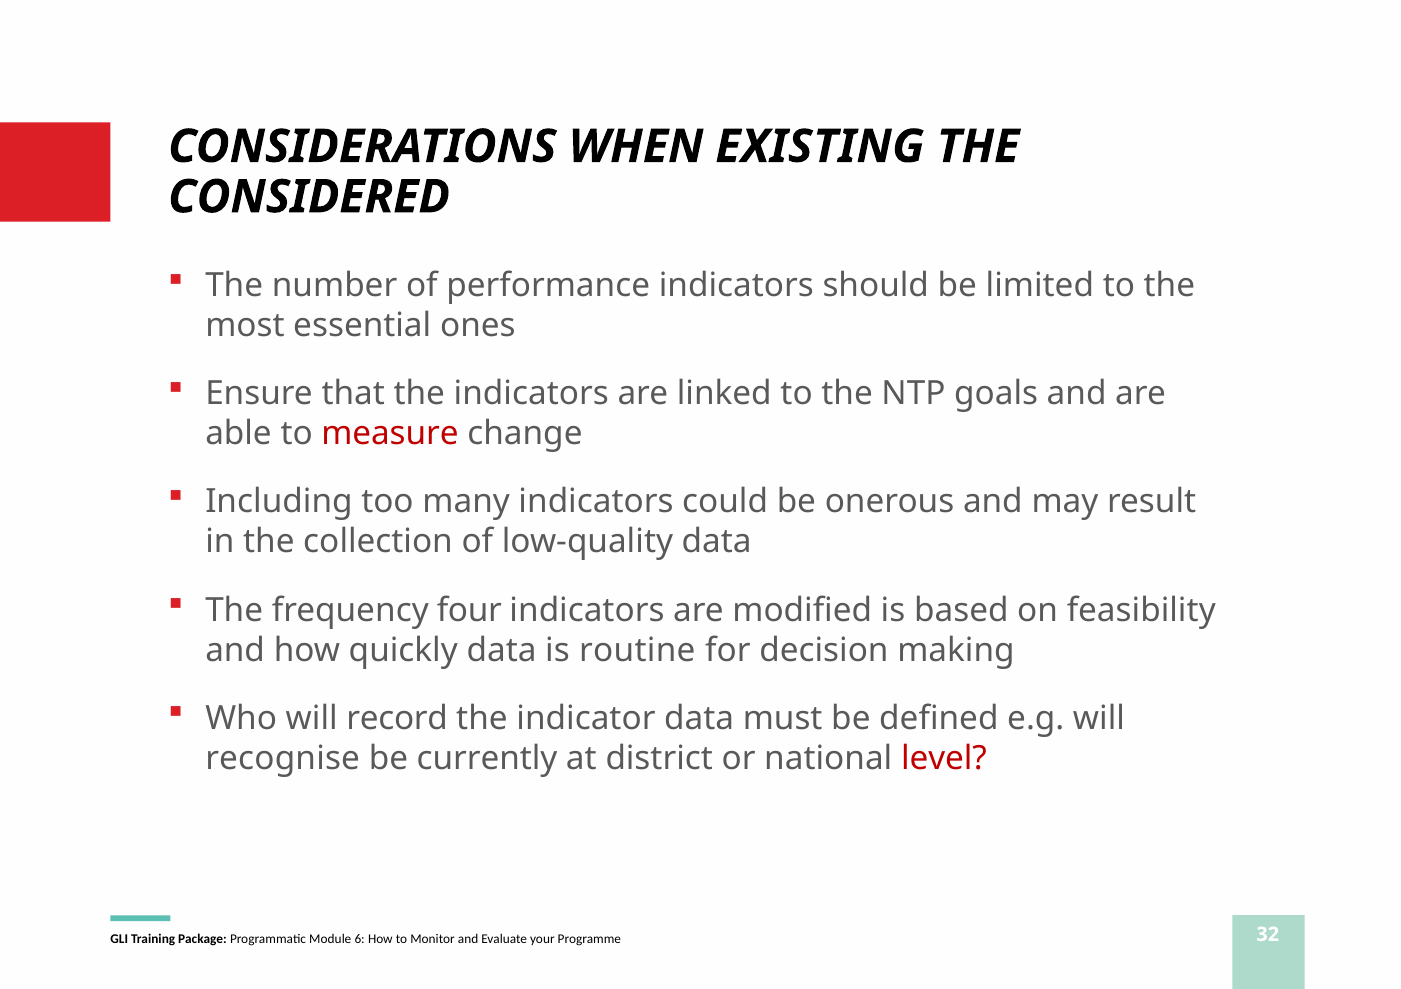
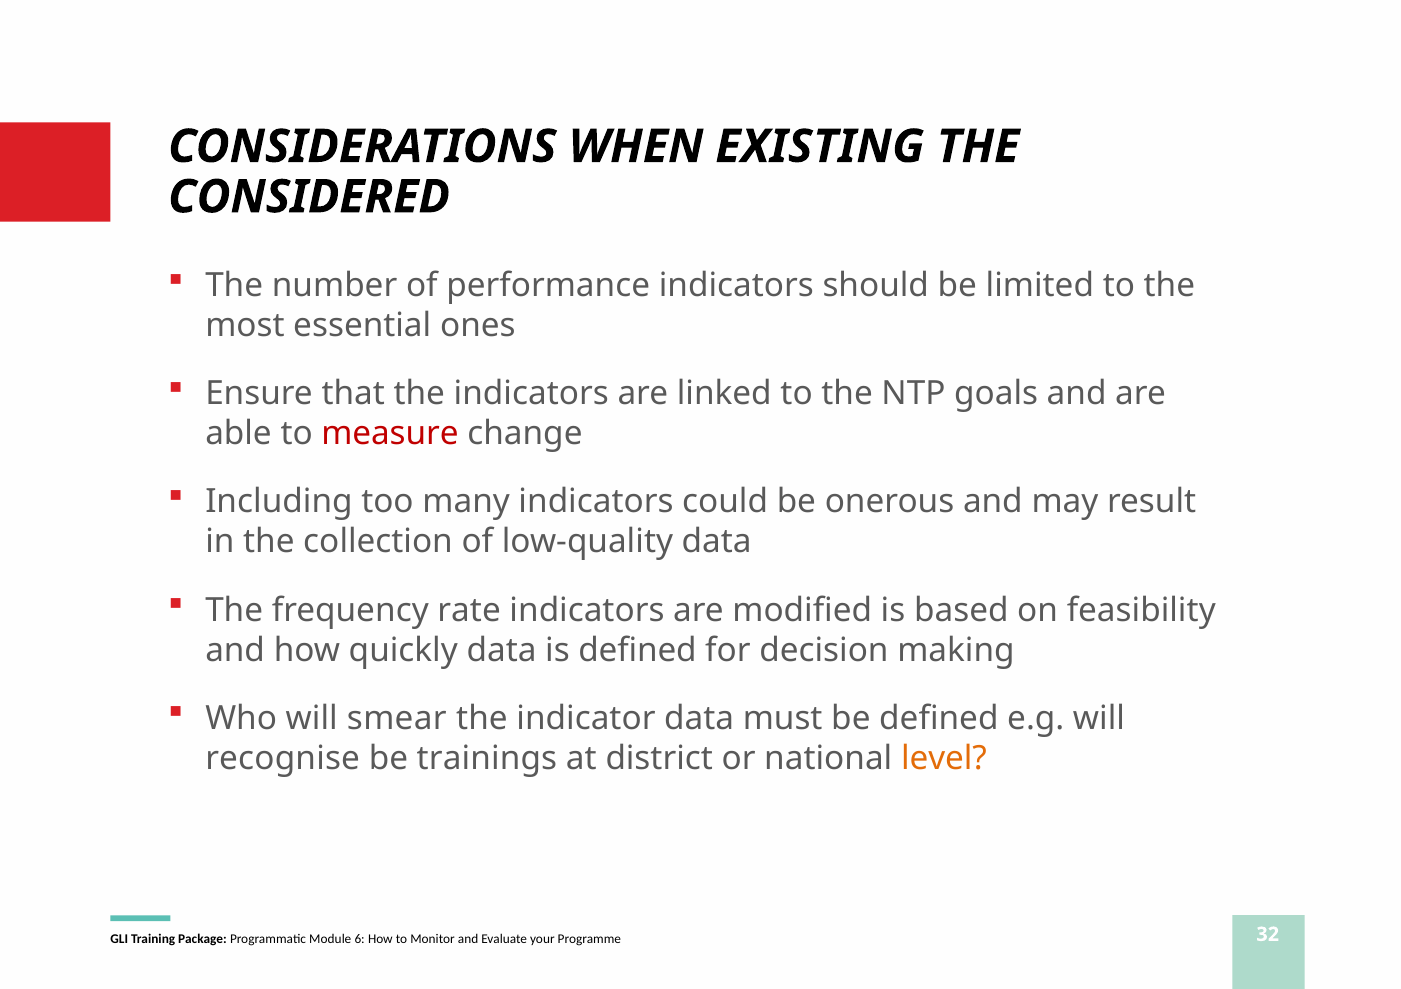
four: four -> rate (469, 610)
is routine: routine -> defined (637, 650)
record: record -> smear (397, 718)
currently: currently -> trainings (487, 758)
level colour: red -> orange (944, 758)
